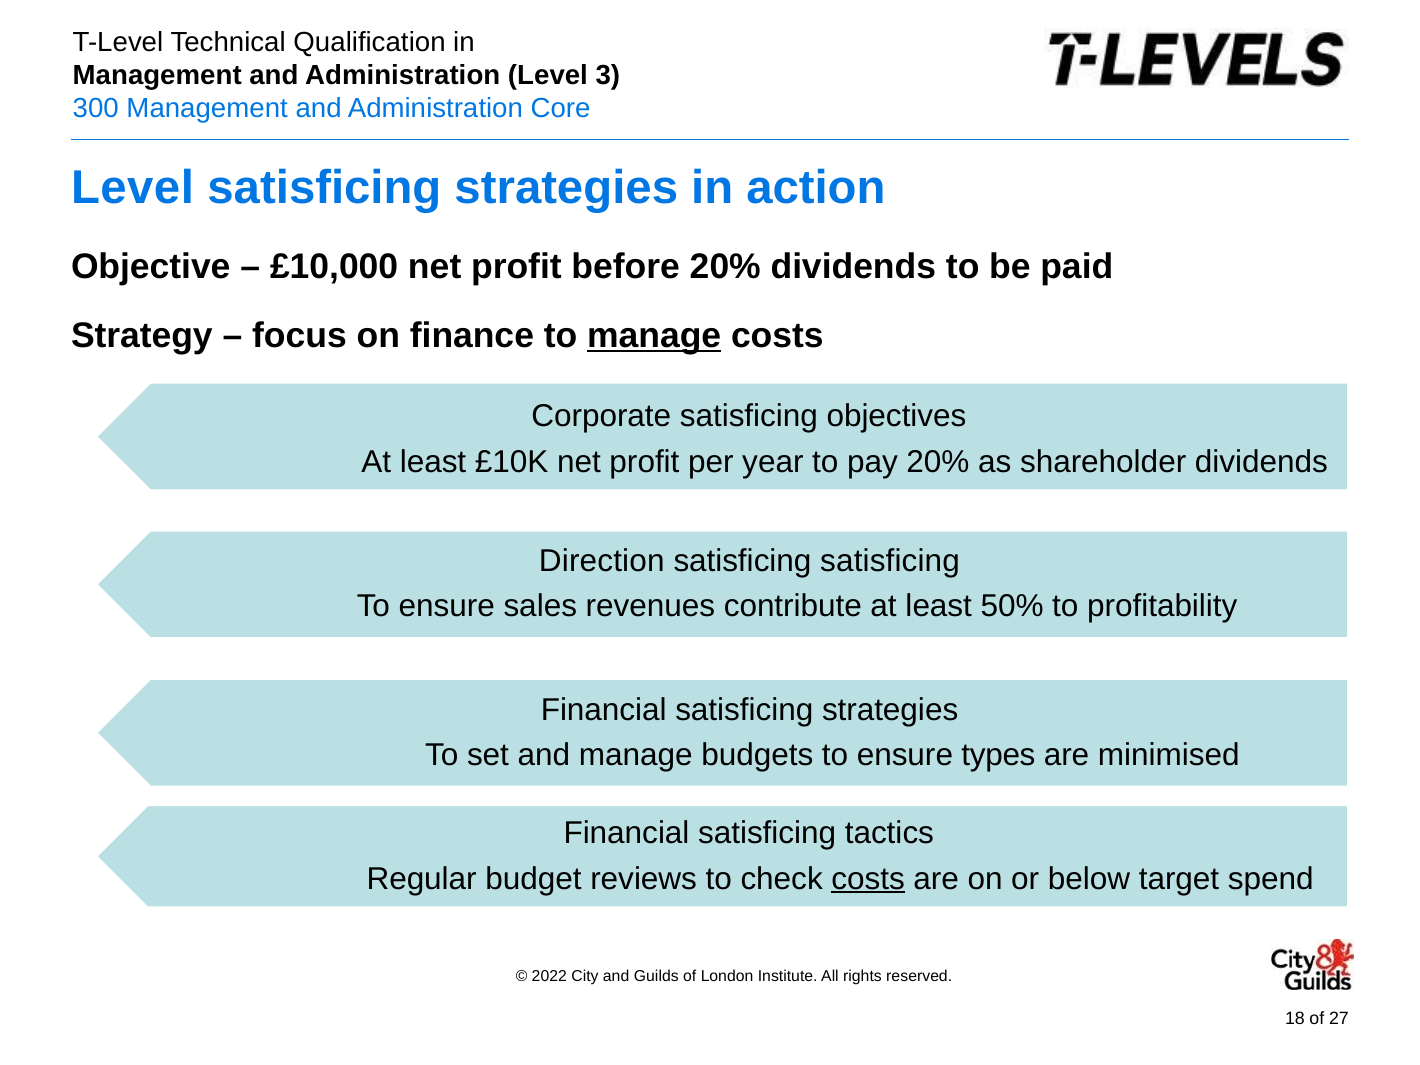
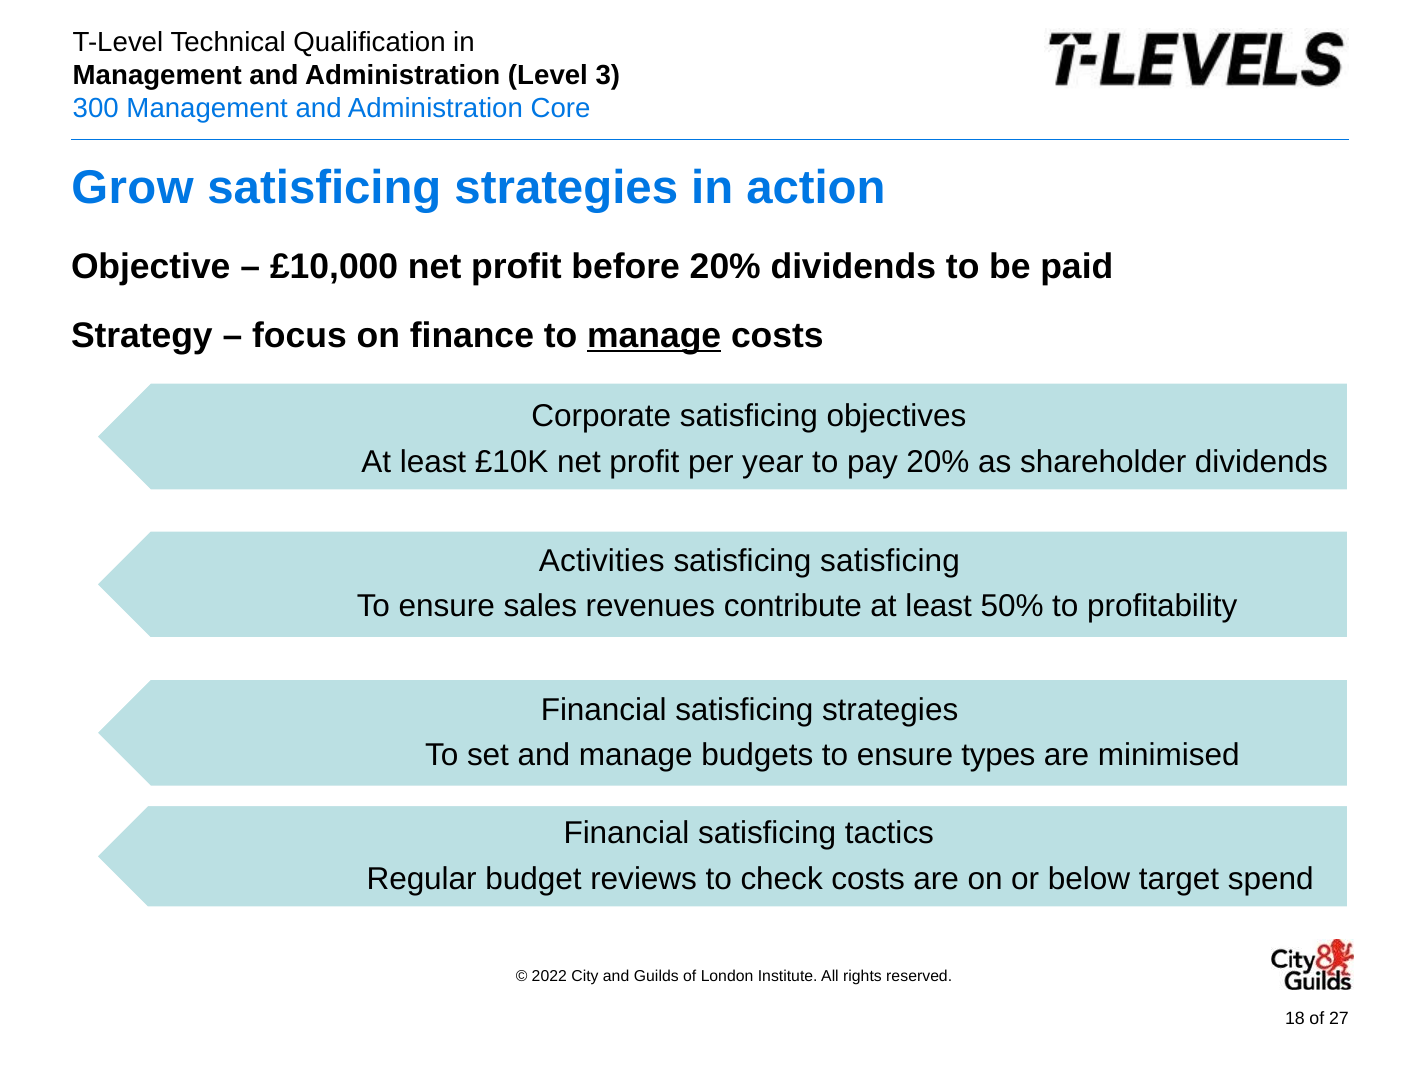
Level: Level -> Grow (132, 188)
Direction: Direction -> Activities (602, 561)
costs underline: present -> none (868, 879)
